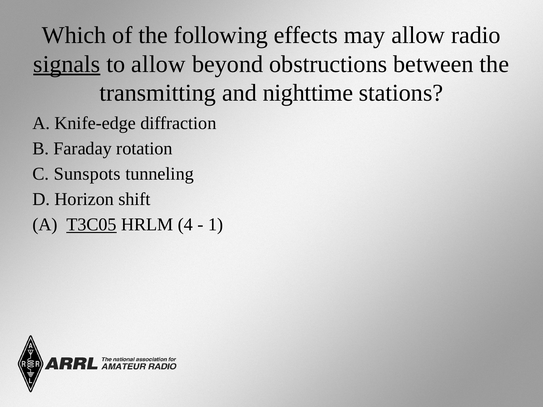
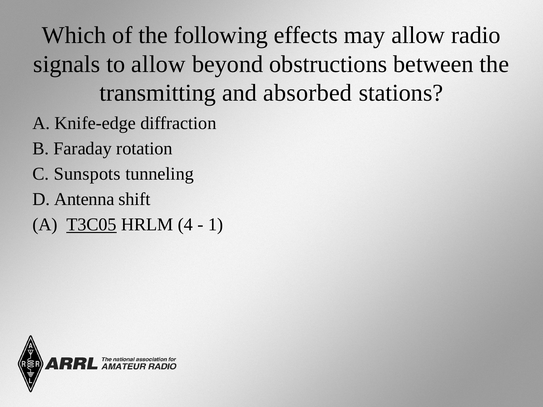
signals underline: present -> none (67, 64)
nighttime: nighttime -> absorbed (308, 93)
Horizon: Horizon -> Antenna (84, 199)
